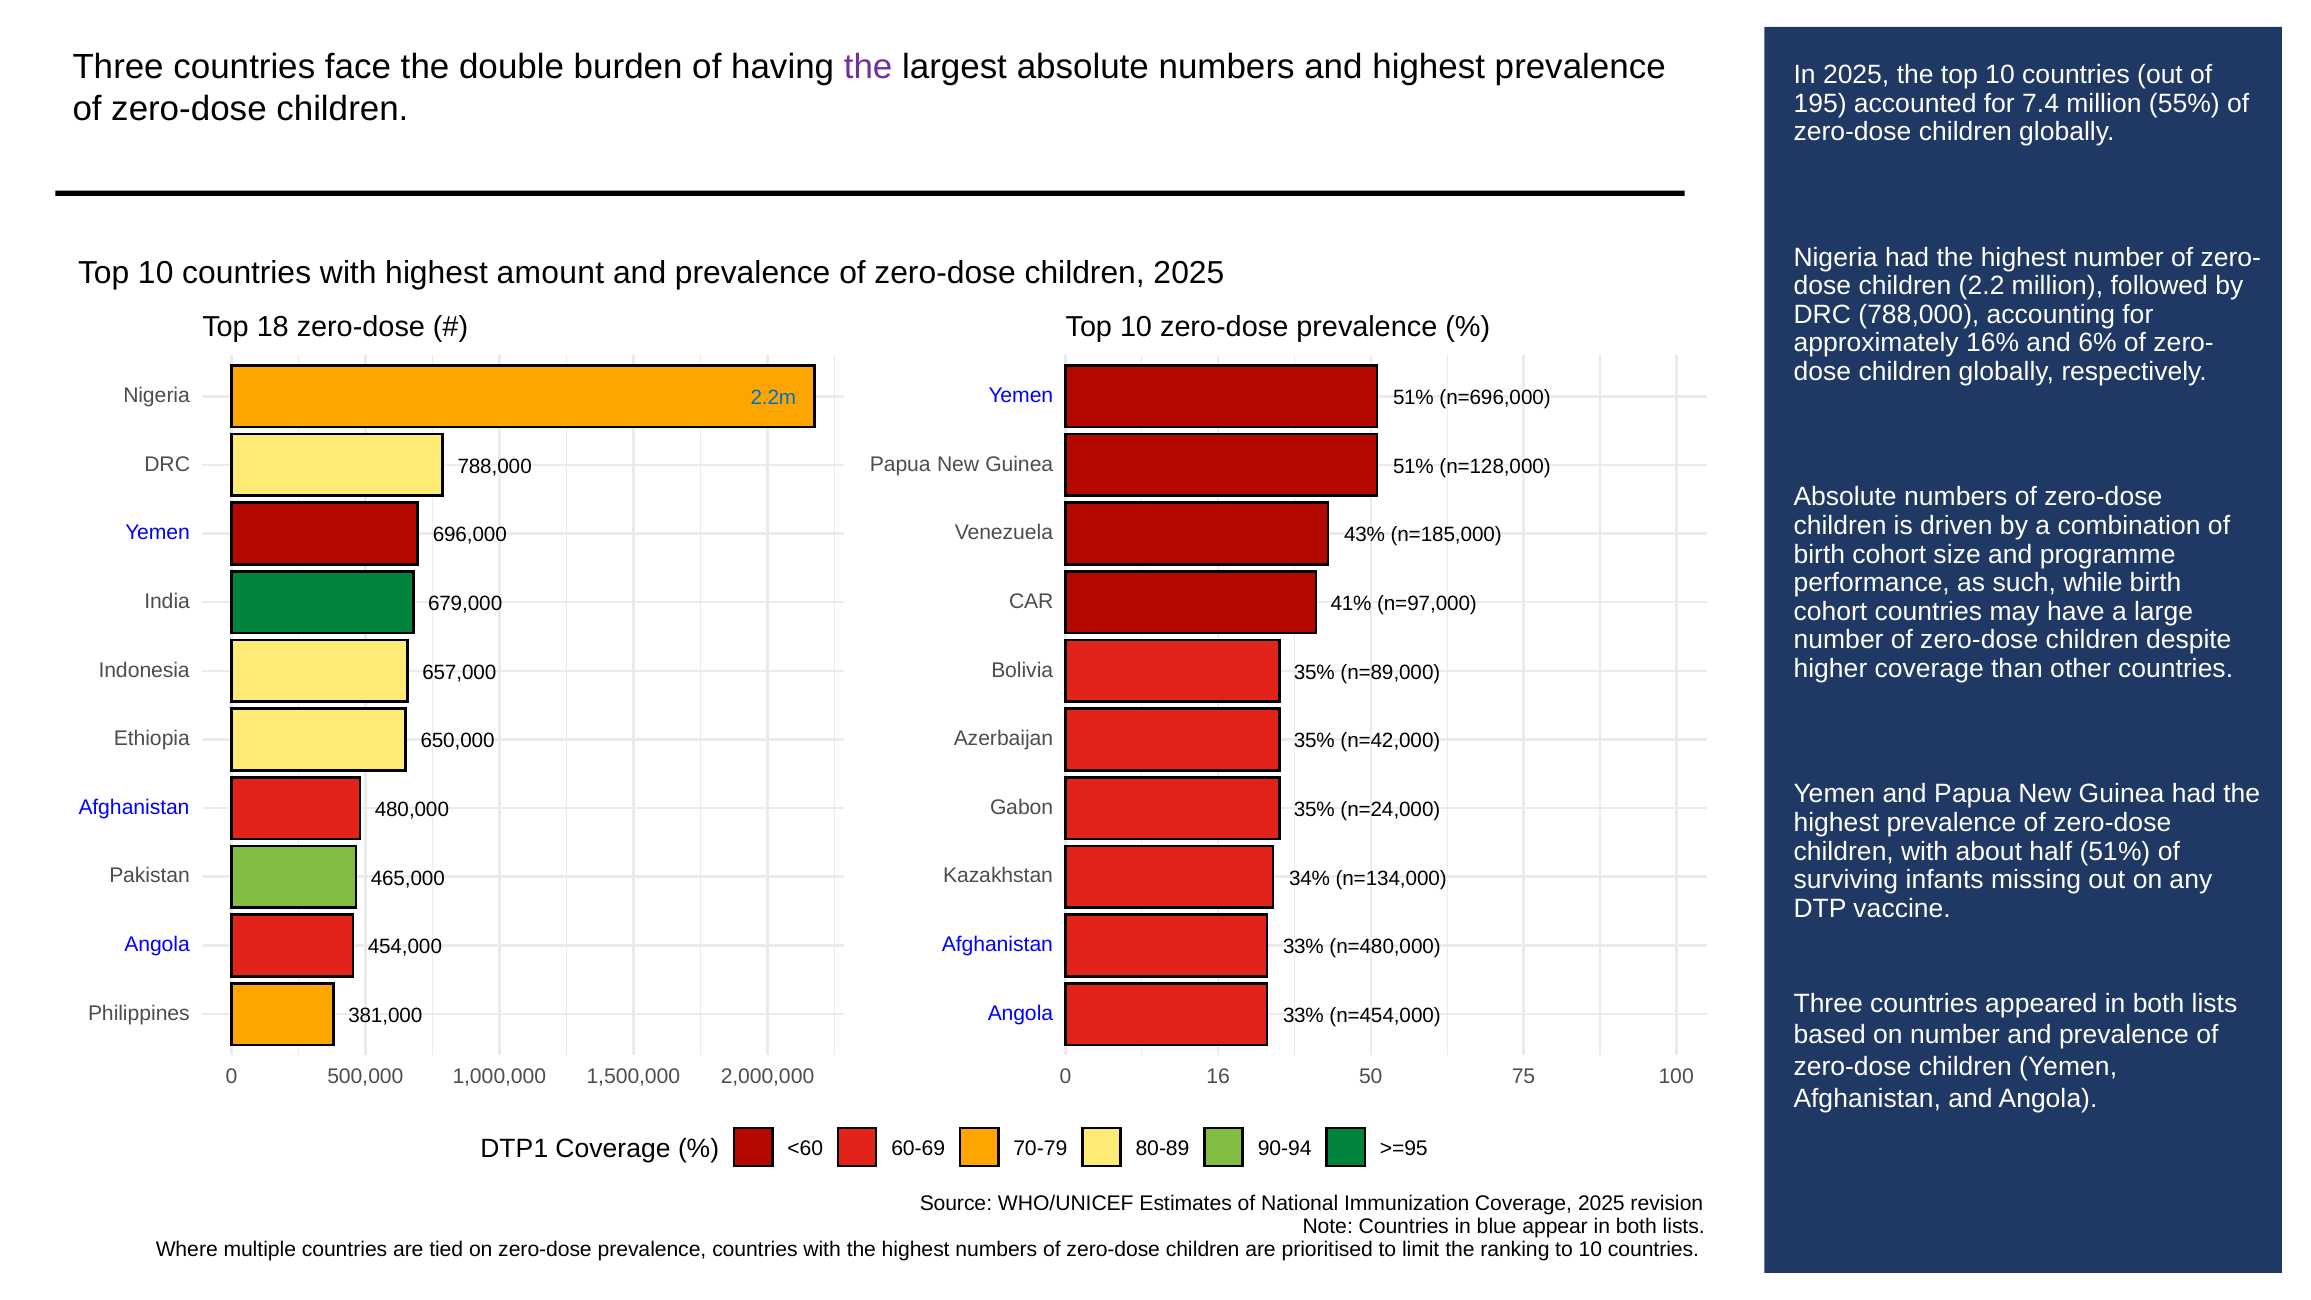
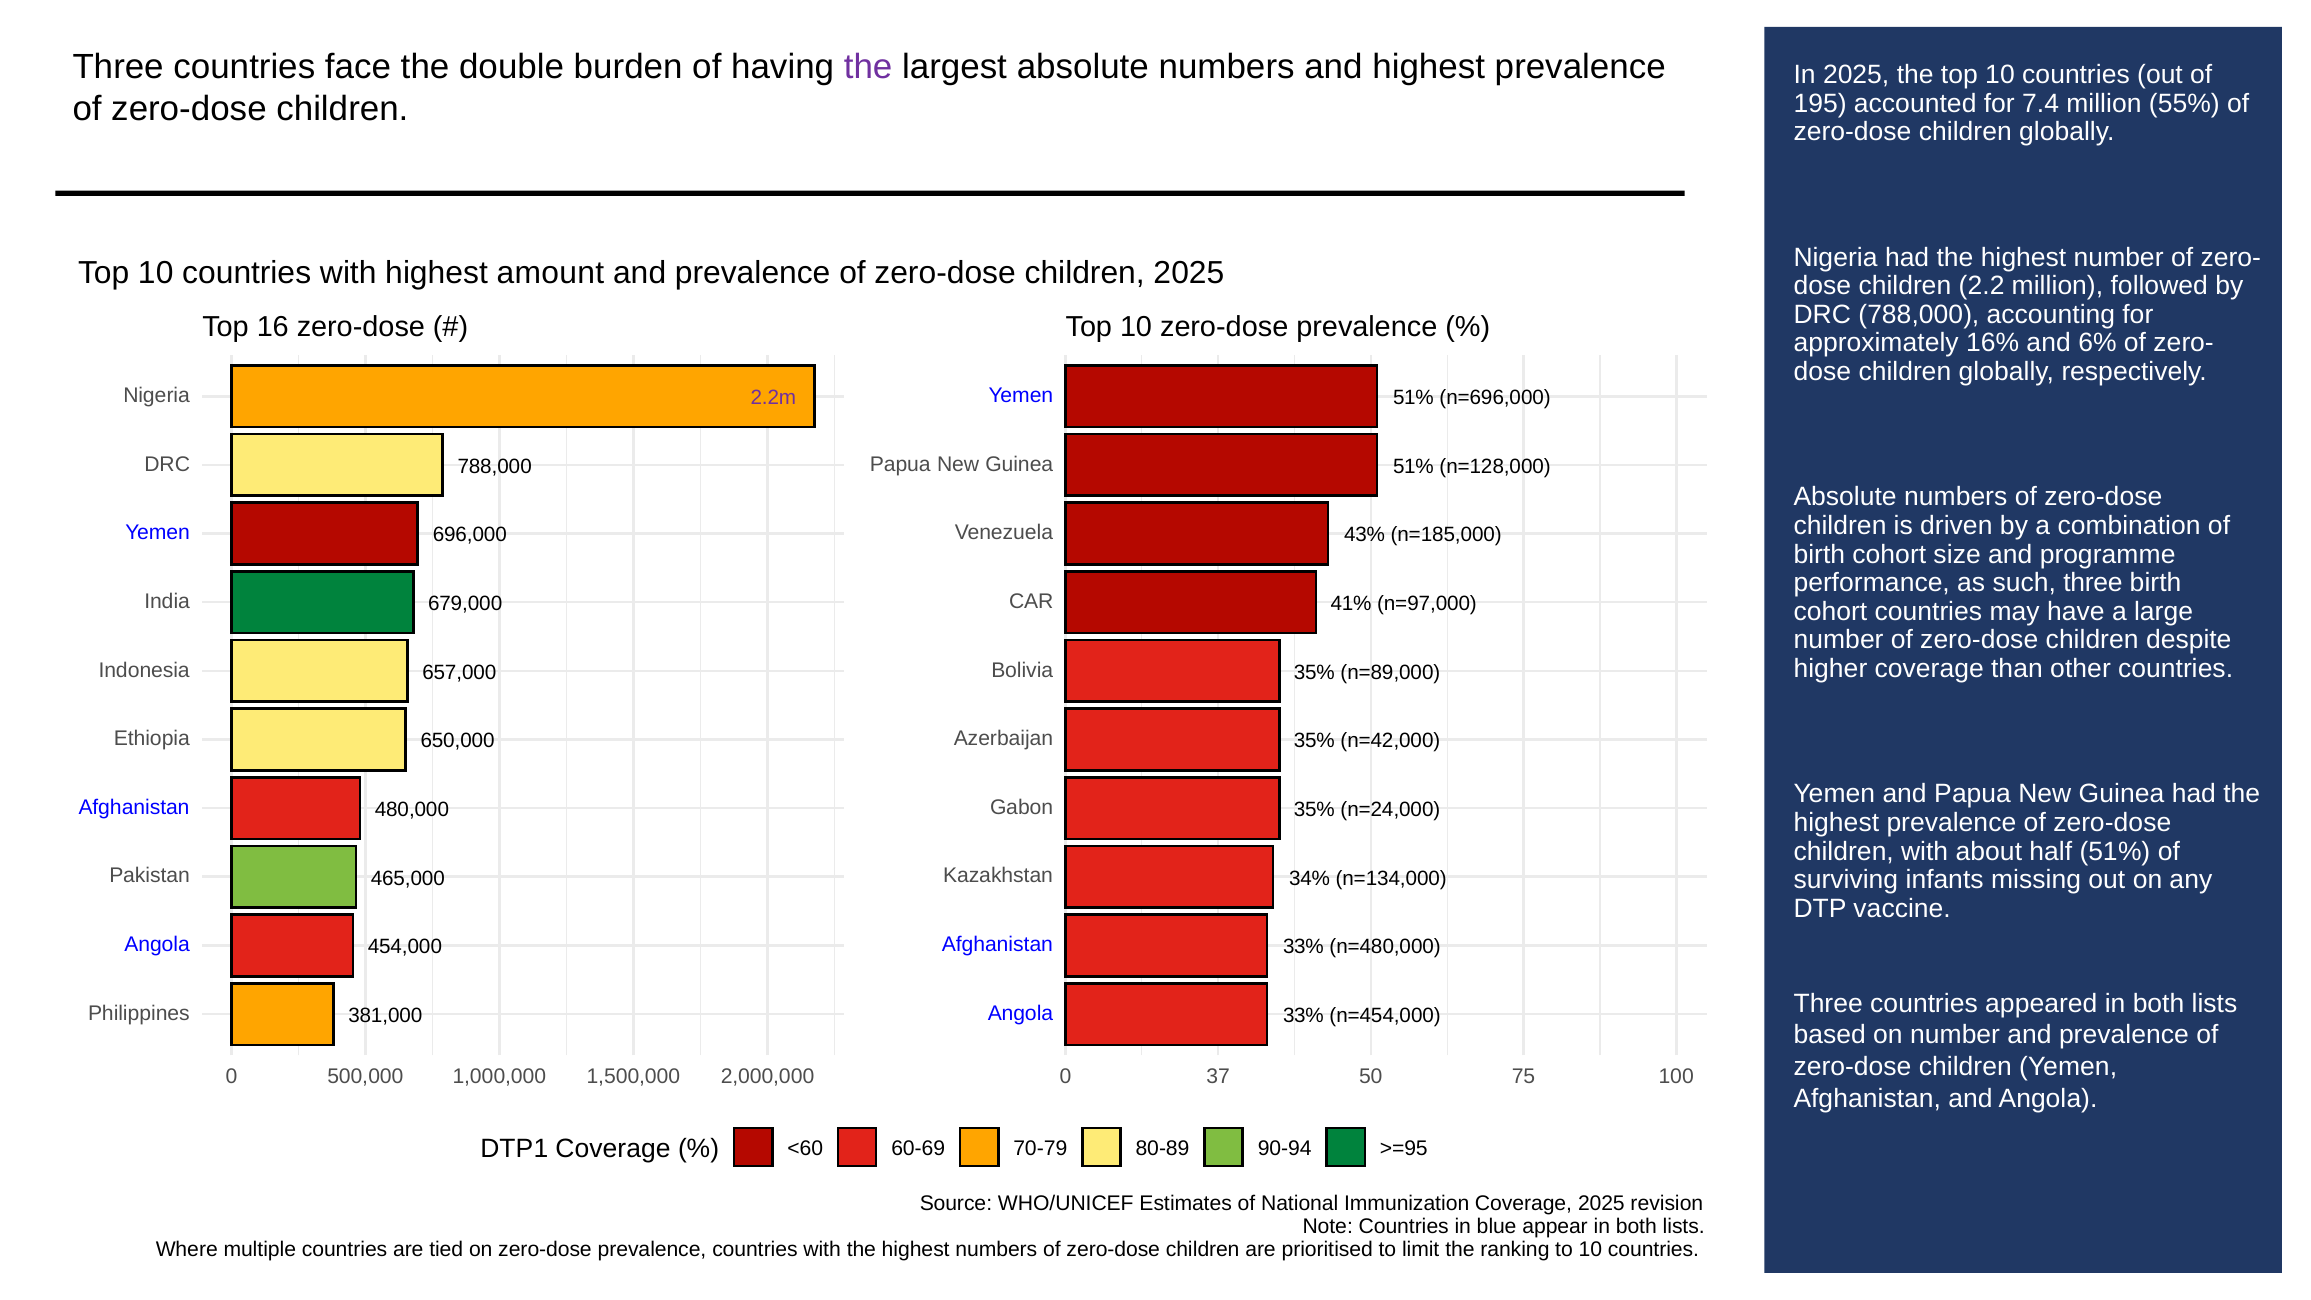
18: 18 -> 16 (273, 327)
2.2m colour: blue -> purple (773, 398)
such while: while -> three (2093, 583)
16: 16 -> 37 (1218, 1076)
